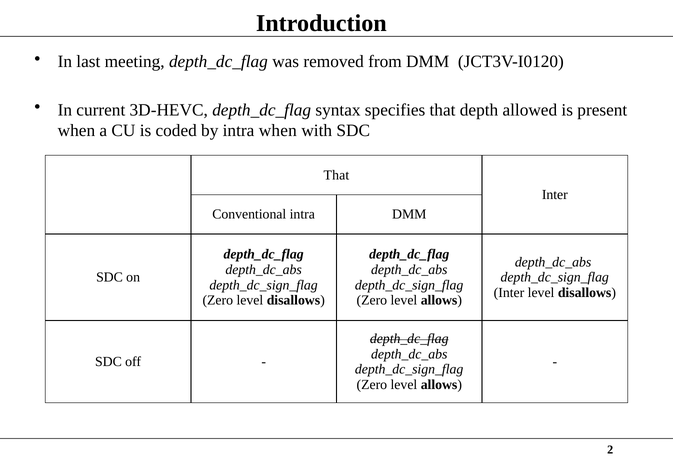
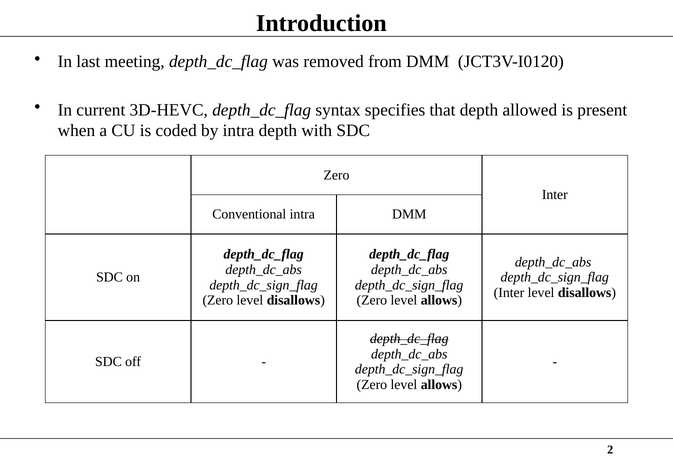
intra when: when -> depth (278, 131)
That: That -> Zero (336, 175)
